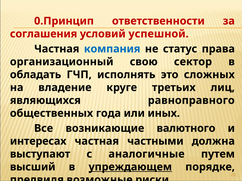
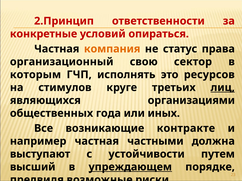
0.Принцип: 0.Принцип -> 2.Принцип (64, 21)
соглашения: соглашения -> конкретные (44, 34)
успешной: успешной -> опираться (159, 34)
компания colour: blue -> orange (112, 49)
обладать: обладать -> которым (35, 75)
сложных: сложных -> ресурсов (209, 75)
владение: владение -> стимулов (65, 88)
лиц underline: none -> present (223, 88)
равноправного: равноправного -> организациями (191, 101)
валютного: валютного -> контракте (186, 129)
интересах: интересах -> например (38, 142)
аналогичные: аналогичные -> устойчивости (147, 154)
